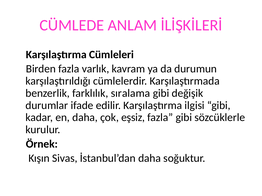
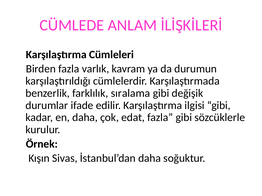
eşsiz: eşsiz -> edat (133, 118)
